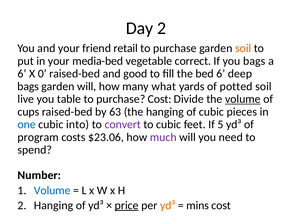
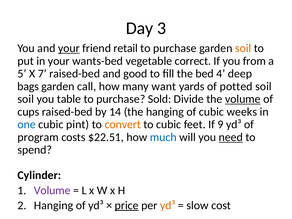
Day 2: 2 -> 3 (162, 28)
your underline: none -> present (69, 48)
media-bed: media-bed -> wants-bed (98, 61)
you bags: bags -> from (254, 61)
6: 6 -> 5 (22, 74)
0: 0 -> 7 (42, 74)
bed 6: 6 -> 4 (221, 74)
garden will: will -> call (87, 86)
what: what -> want (164, 86)
live: live -> soil (26, 99)
purchase Cost: Cost -> Sold (160, 99)
63: 63 -> 14 (115, 112)
pieces: pieces -> weeks (242, 112)
into: into -> pint (78, 124)
convert colour: purple -> orange (123, 124)
5: 5 -> 9 (220, 124)
$23.06: $23.06 -> $22.51 (106, 137)
much colour: purple -> blue (163, 137)
need underline: none -> present (231, 137)
Number: Number -> Cylinder (39, 175)
Volume colour: blue -> purple (52, 190)
mins: mins -> slow (198, 205)
